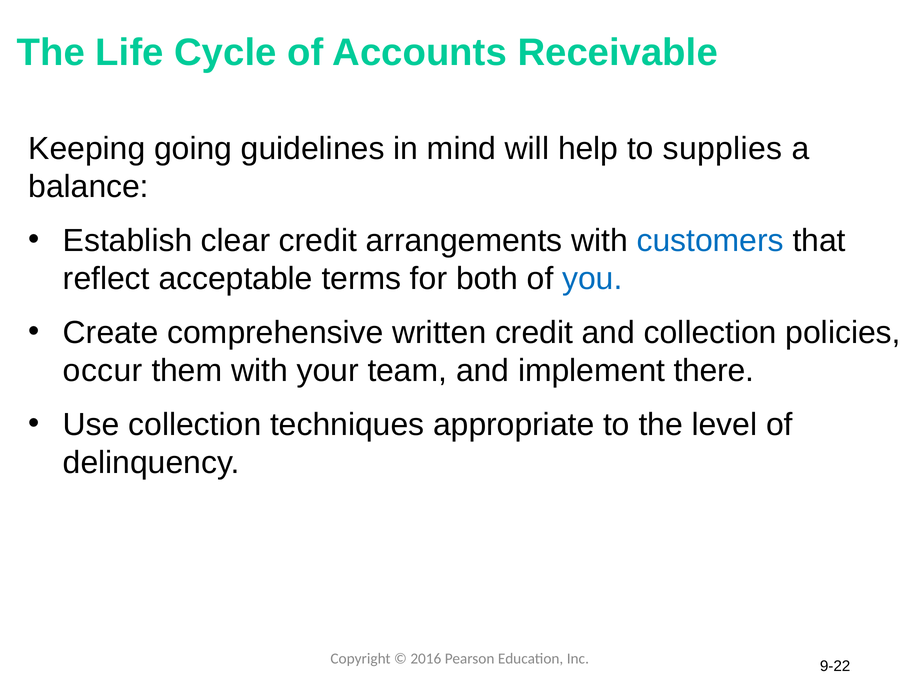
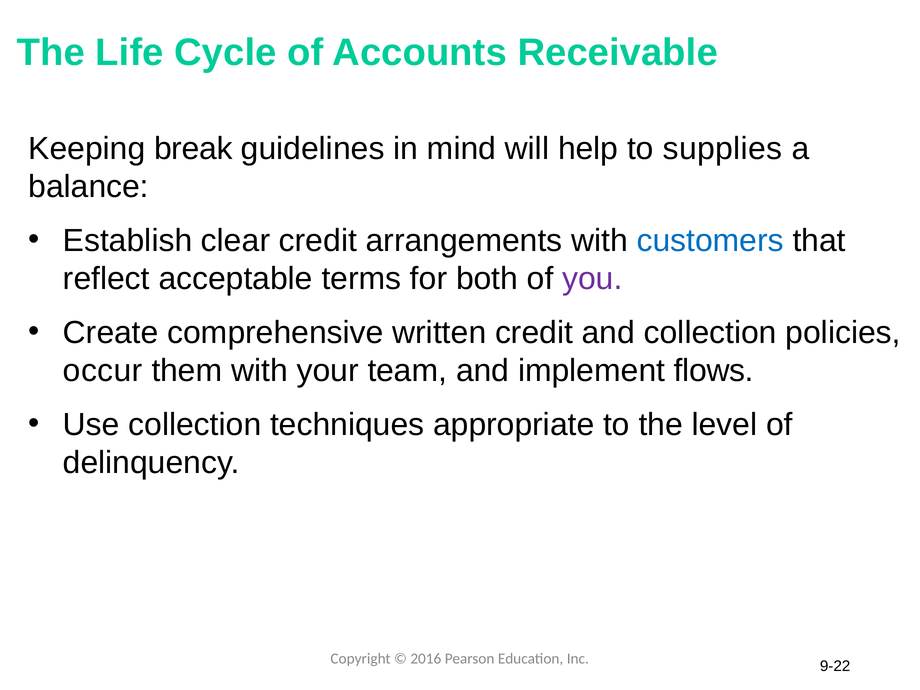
going: going -> break (193, 149)
you colour: blue -> purple (592, 279)
there: there -> flows (714, 371)
